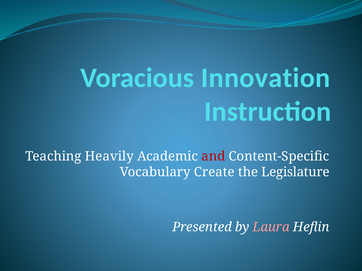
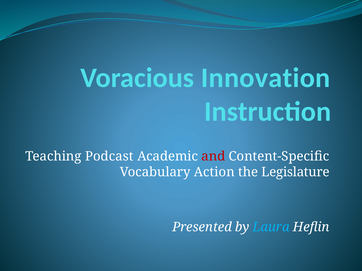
Heavily: Heavily -> Podcast (109, 157)
Create: Create -> Action (214, 172)
Laura colour: pink -> light blue (271, 227)
